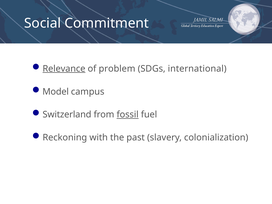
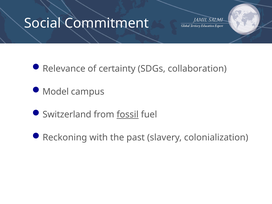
Relevance underline: present -> none (64, 69)
problem: problem -> certainty (117, 69)
international: international -> collaboration (197, 69)
